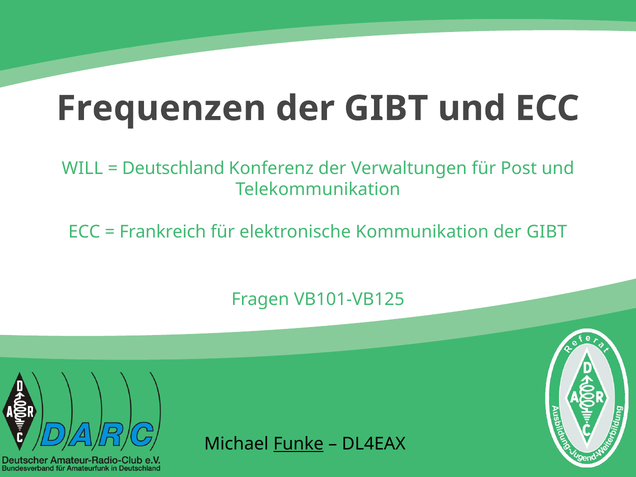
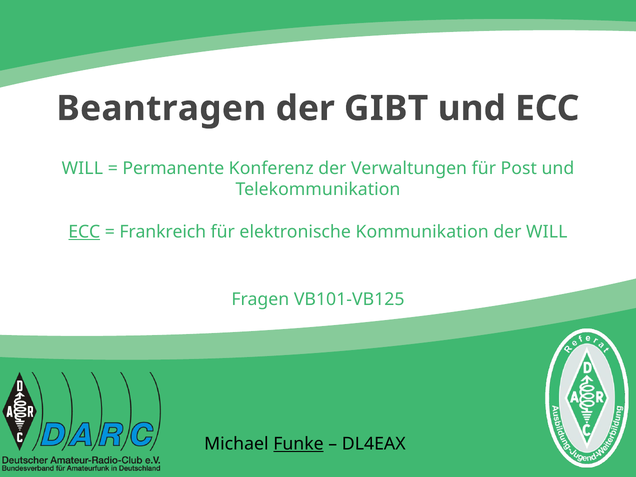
Frequenzen: Frequenzen -> Beantragen (161, 108)
Deutschland: Deutschland -> Permanente (173, 168)
ECC underline: none -> present (84, 232)
Kommunikation der GIBT: GIBT -> WILL (547, 232)
